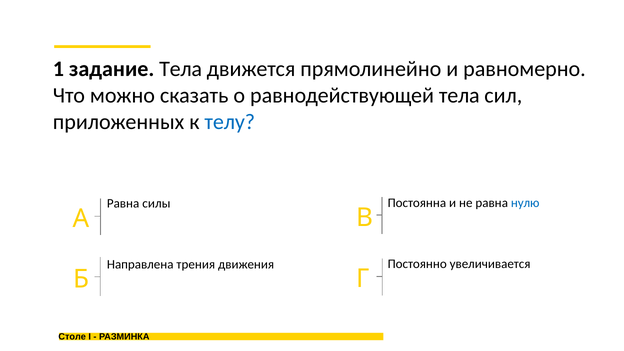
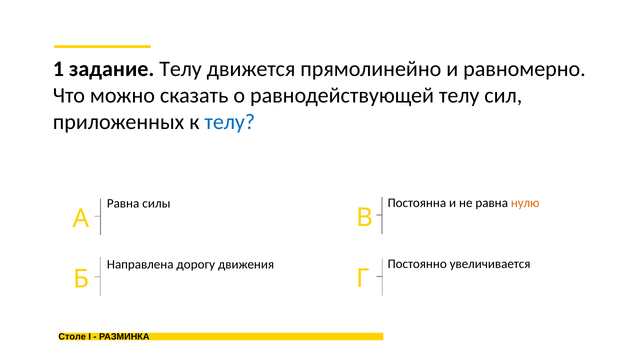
задание Тела: Тела -> Телу (181, 69)
равнодействующей тела: тела -> телу (459, 95)
нулю colour: blue -> orange (525, 203)
трения: трения -> дорогу (196, 264)
